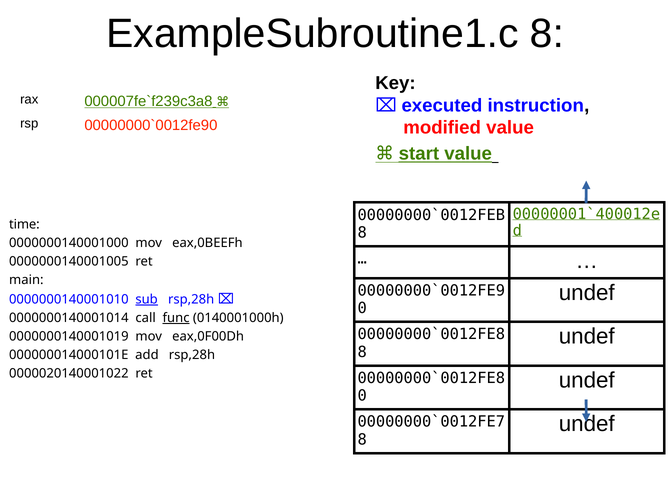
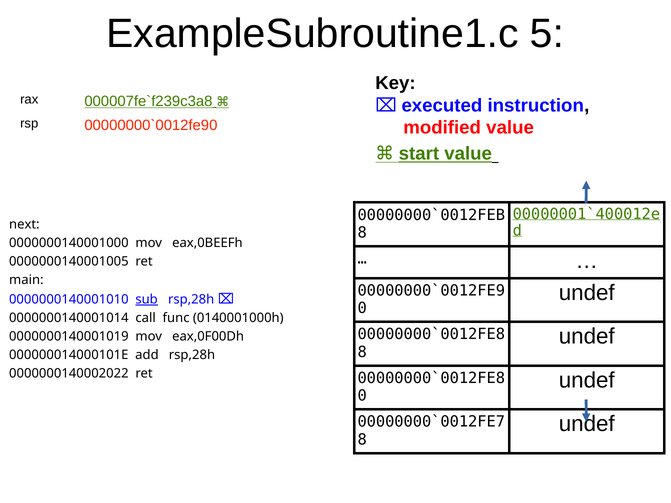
ExampleSubroutine1.c 8: 8 -> 5 (547, 34)
time: time -> next (24, 225)
func underline: present -> none (176, 318)
0000020140001022: 0000020140001022 -> 0000000140002022 (69, 373)
